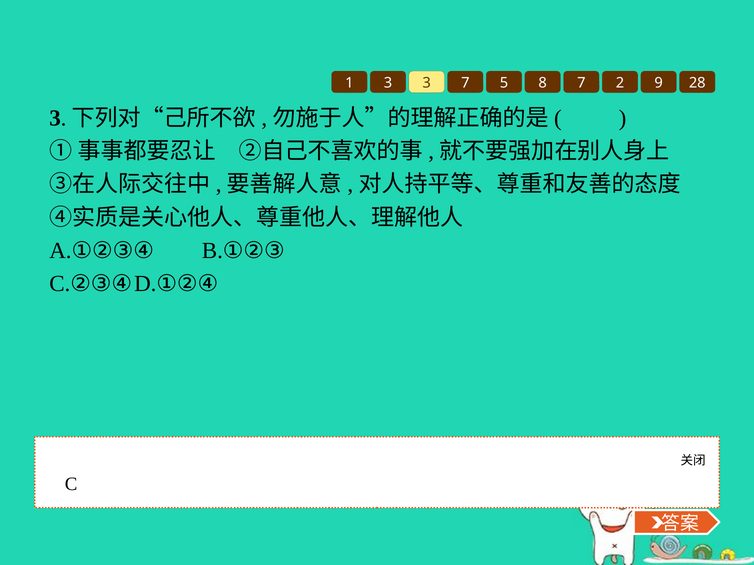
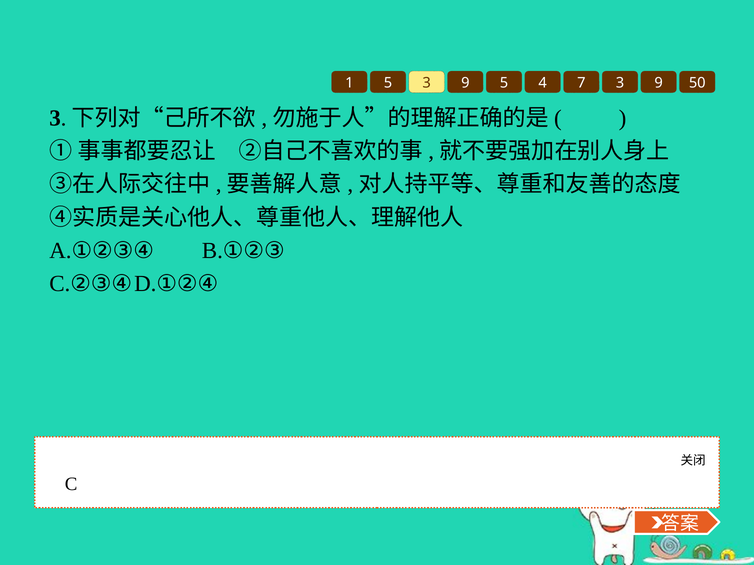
1 3: 3 -> 5 (388, 83)
7: 7 -> 9 (465, 83)
8: 8 -> 4 (543, 83)
7 2: 2 -> 3 (620, 83)
28: 28 -> 50 (697, 83)
